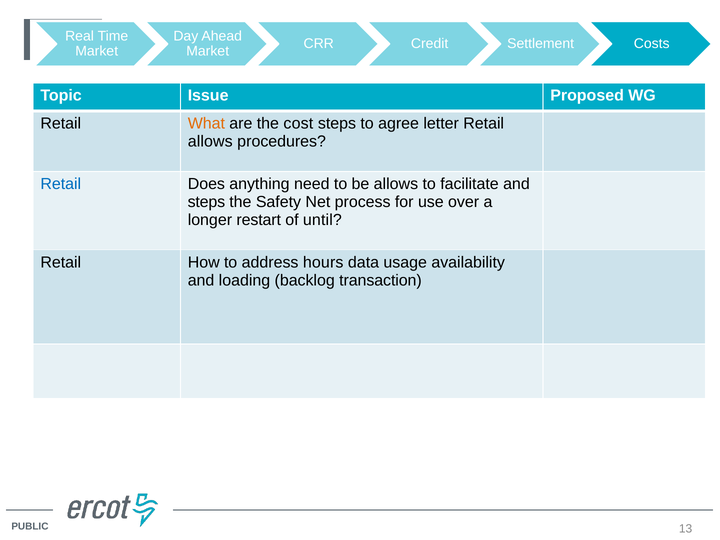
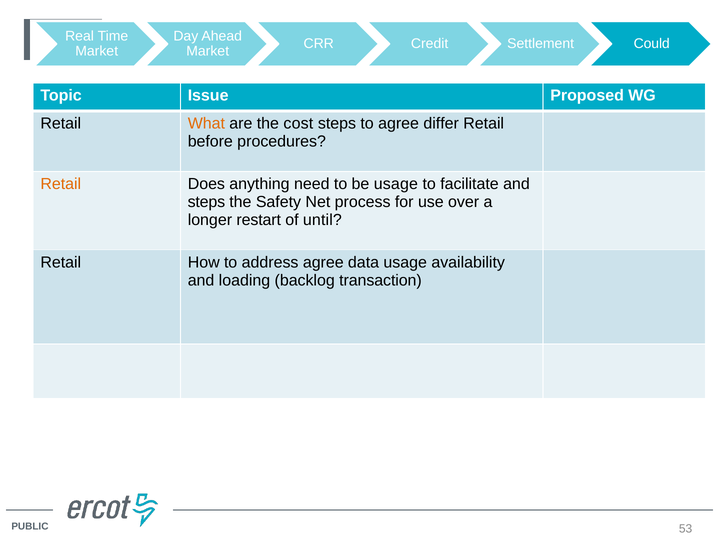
Costs: Costs -> Could (652, 44)
letter: letter -> differ (441, 124)
allows: allows -> before (210, 141)
Retail colour: blue -> orange (61, 184)
be allows: allows -> usage (396, 184)
address hours: hours -> agree (323, 263)
13: 13 -> 53 (686, 529)
